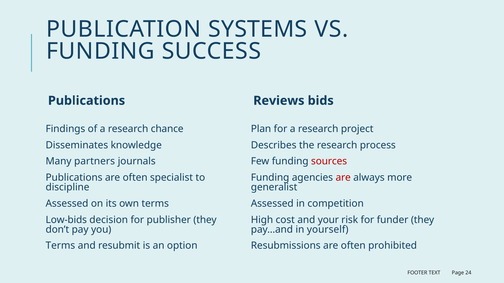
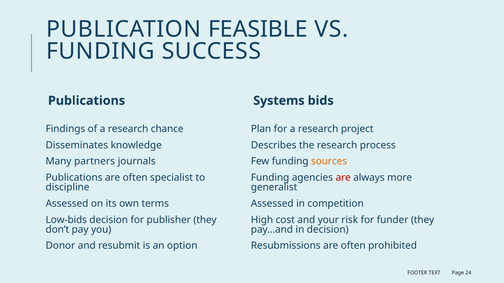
SYSTEMS: SYSTEMS -> FEASIBLE (258, 29)
Reviews: Reviews -> Systems (279, 101)
sources colour: red -> orange (329, 162)
in yourself: yourself -> decision (328, 230)
Terms: Terms -> Donor (60, 246)
